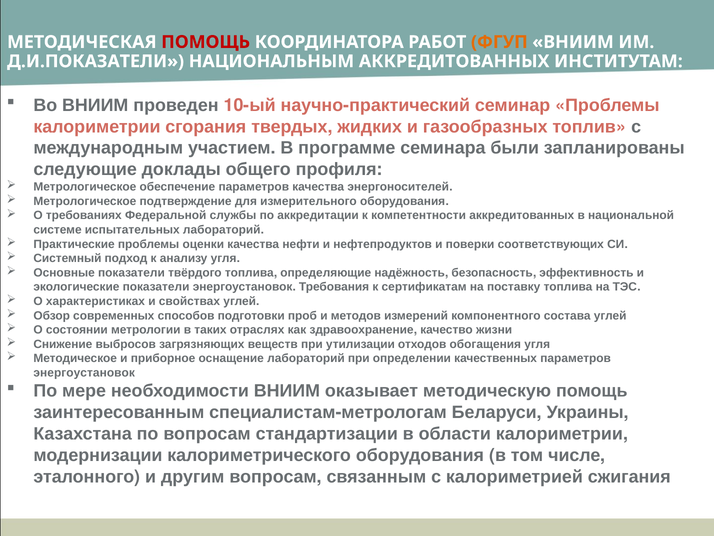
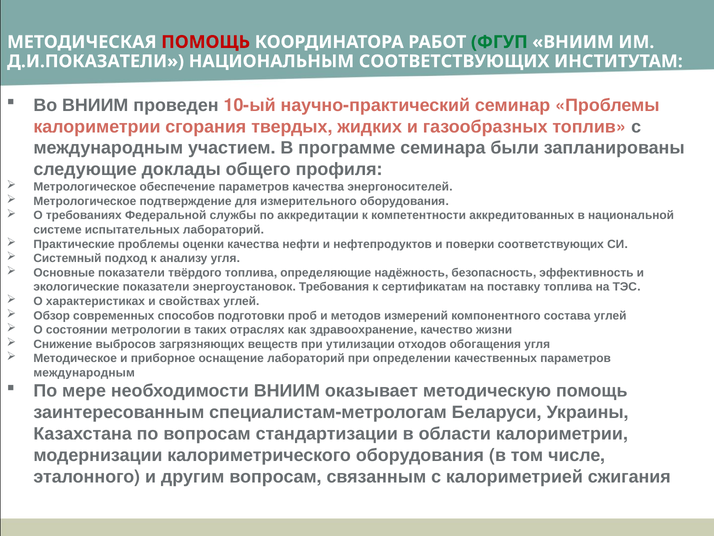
ФГУП colour: orange -> green (499, 42)
НАЦИОНАЛЬНЫМ АККРЕДИТОВАННЫХ: АККРЕДИТОВАННЫХ -> СООТВЕТСТВУЮЩИХ (454, 61)
энергоустановок: энергоустановок -> международным (84, 372)
